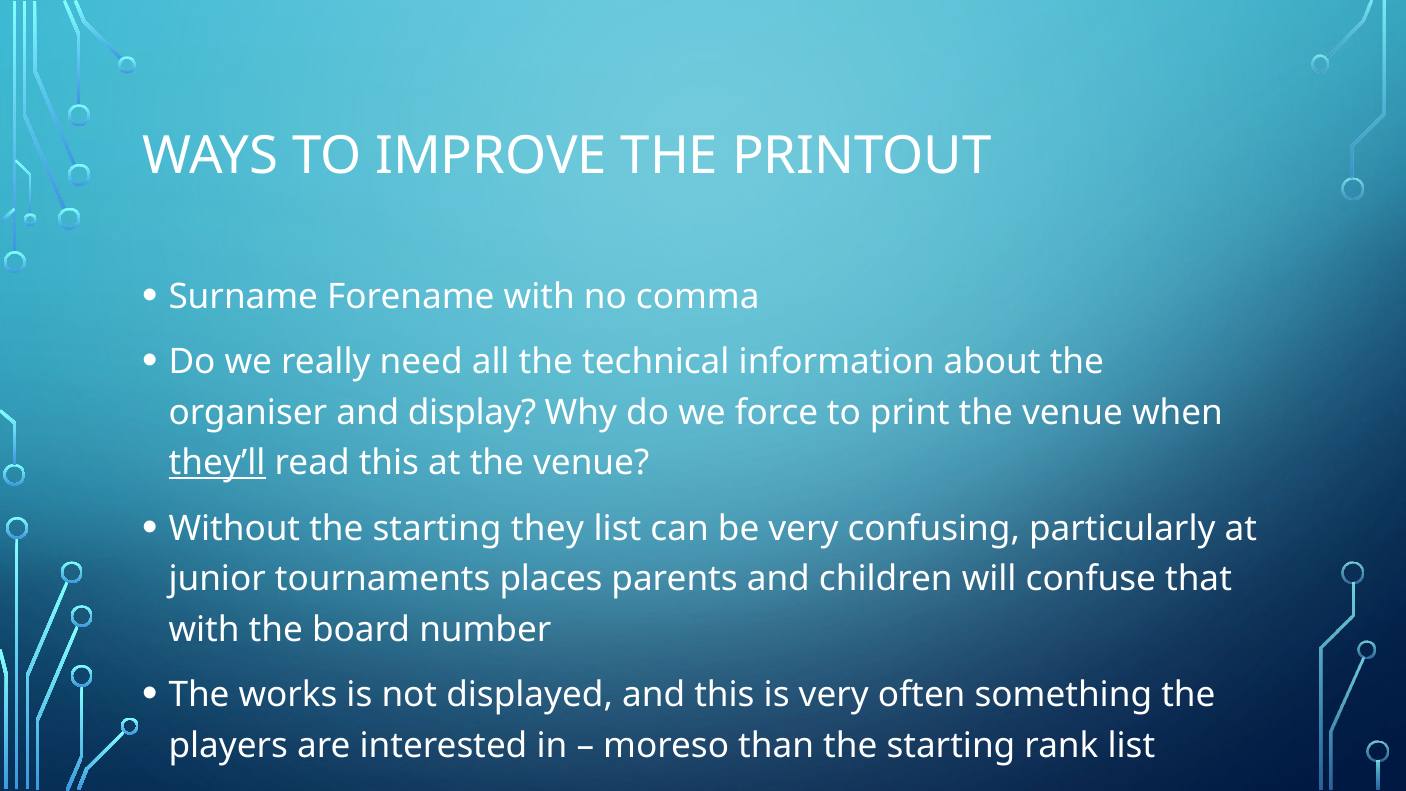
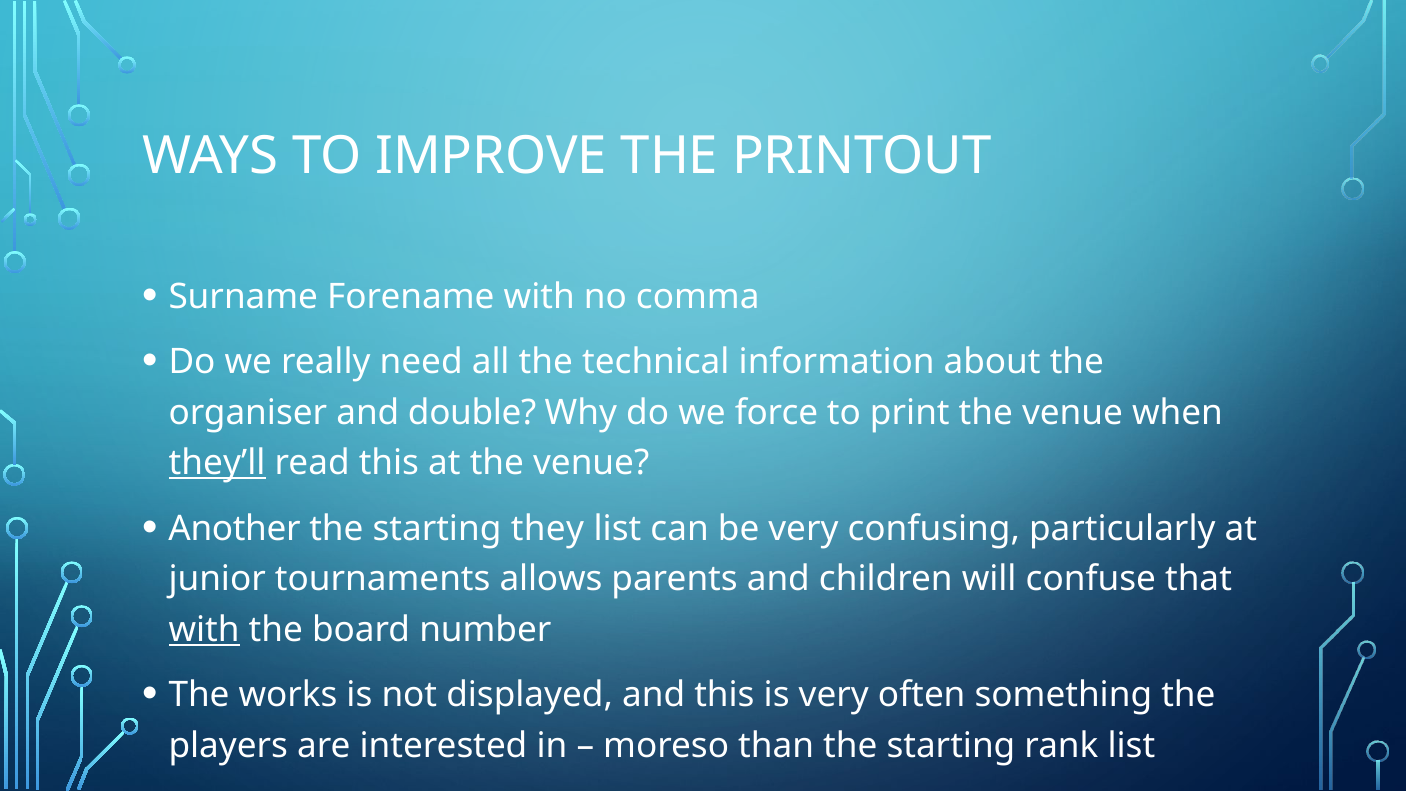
display: display -> double (472, 413)
Without: Without -> Another (235, 528)
places: places -> allows (551, 579)
with underline: none -> present (204, 630)
